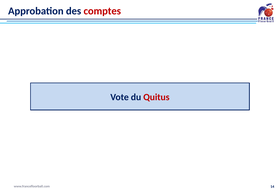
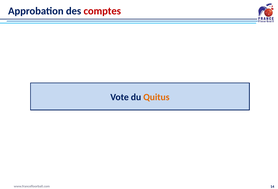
Quitus colour: red -> orange (156, 97)
